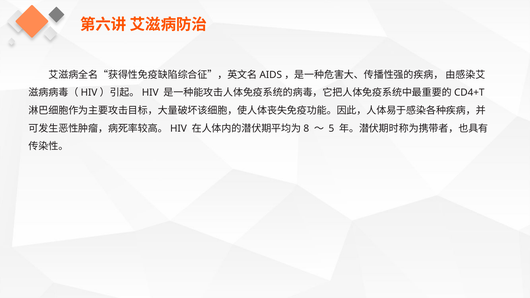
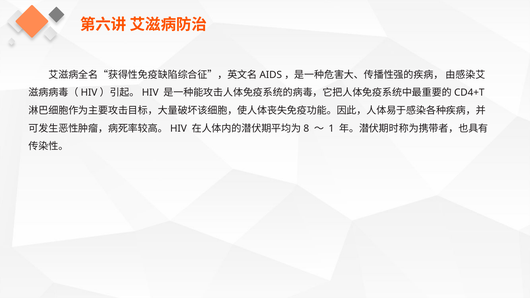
5: 5 -> 1 (331, 129)
